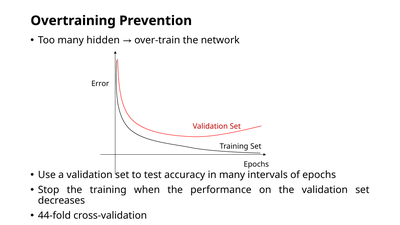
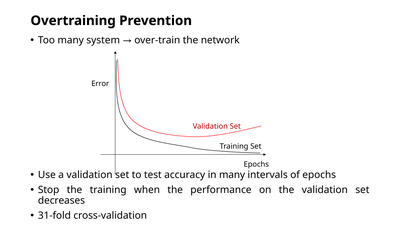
hidden: hidden -> system (103, 40)
44-fold: 44-fold -> 31-fold (54, 216)
